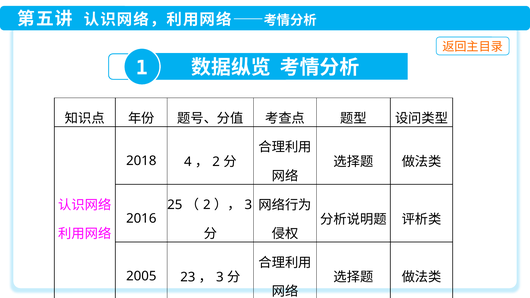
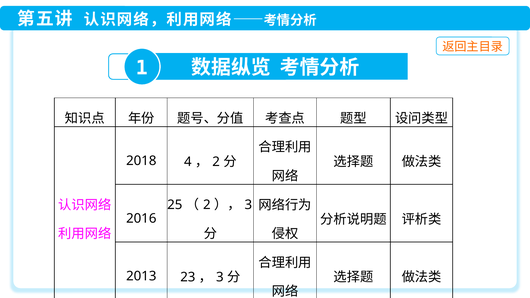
2005: 2005 -> 2013 (141, 276)
